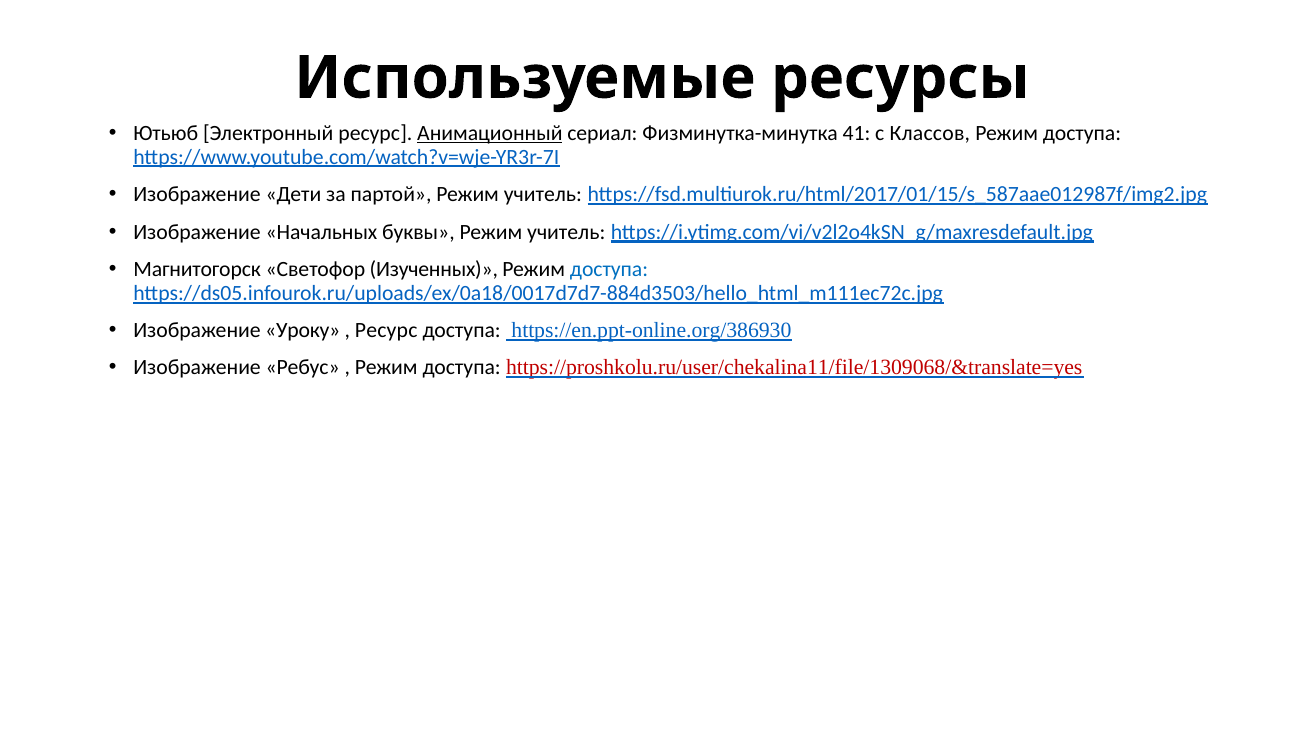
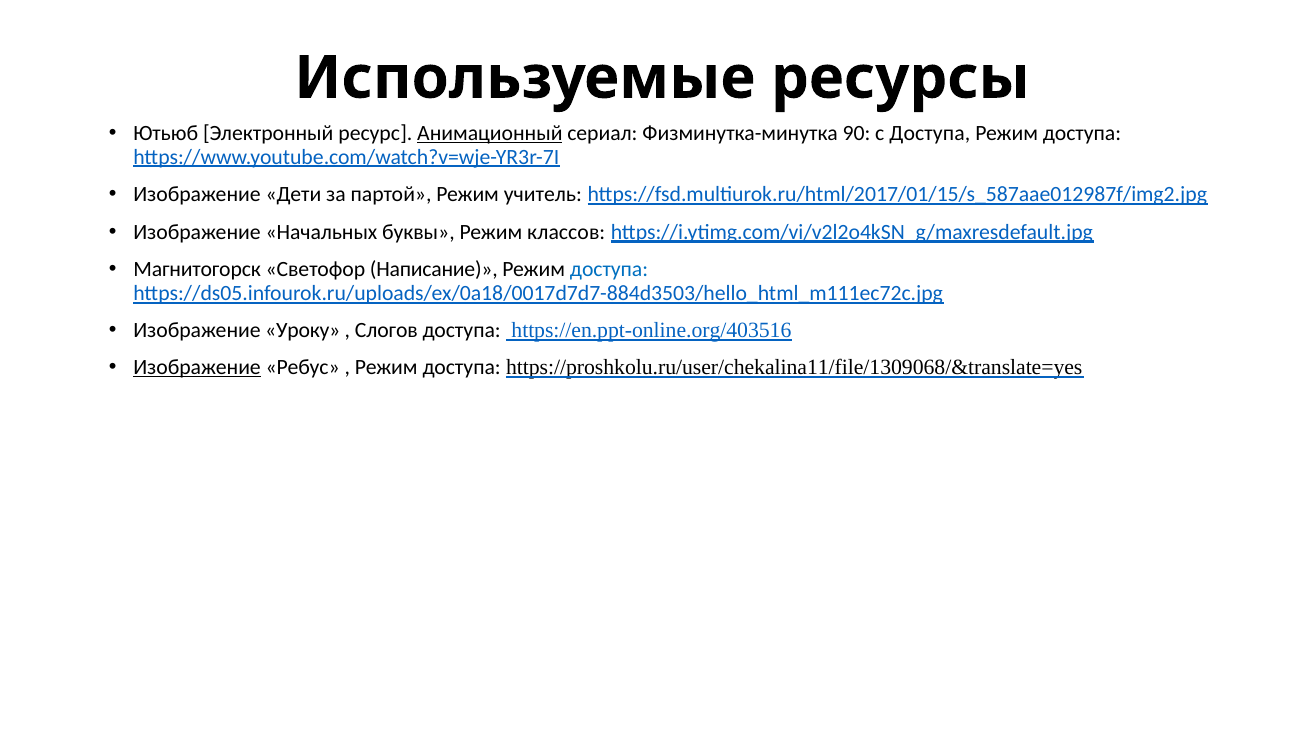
41: 41 -> 90 (857, 133)
с Классов: Классов -> Доступа (930, 133)
буквы Режим учитель: учитель -> классов (566, 232)
Изученных: Изученных -> Написание (434, 269)
Ресурс: Ресурс -> Слогов (386, 330)
https://en.ppt-online.org/386930: https://en.ppt-online.org/386930 -> https://en.ppt-online.org/403516 (651, 330)
Изображение underline: none -> present (197, 367)
https://proshkolu.ru/user/chekalina11/file/1309068/&translate=yes colour: red -> black (794, 367)
